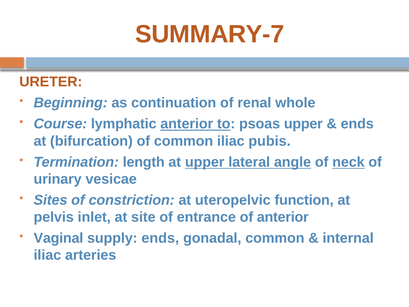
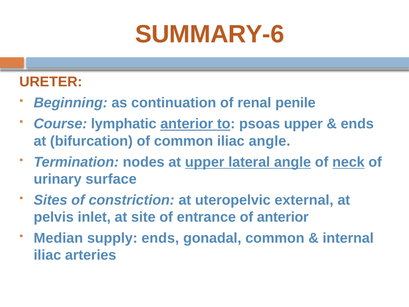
SUMMARY-7: SUMMARY-7 -> SUMMARY-6 (210, 34)
whole: whole -> penile (295, 103)
iliac pubis: pubis -> angle (270, 141)
length: length -> nodes (144, 162)
vesicae: vesicae -> surface (111, 179)
function: function -> external (304, 200)
Vaginal: Vaginal -> Median (58, 238)
